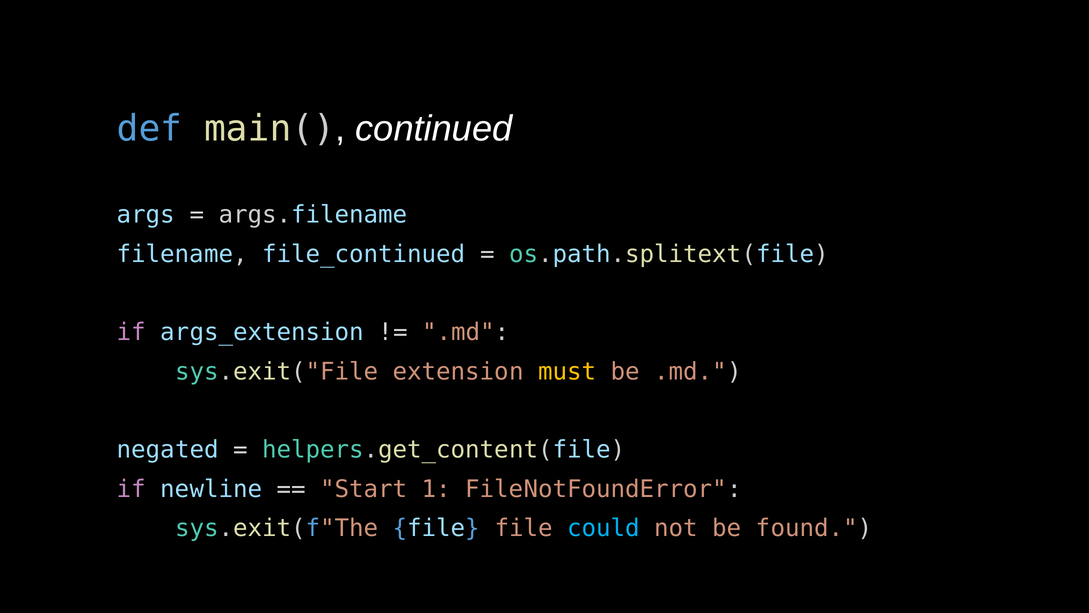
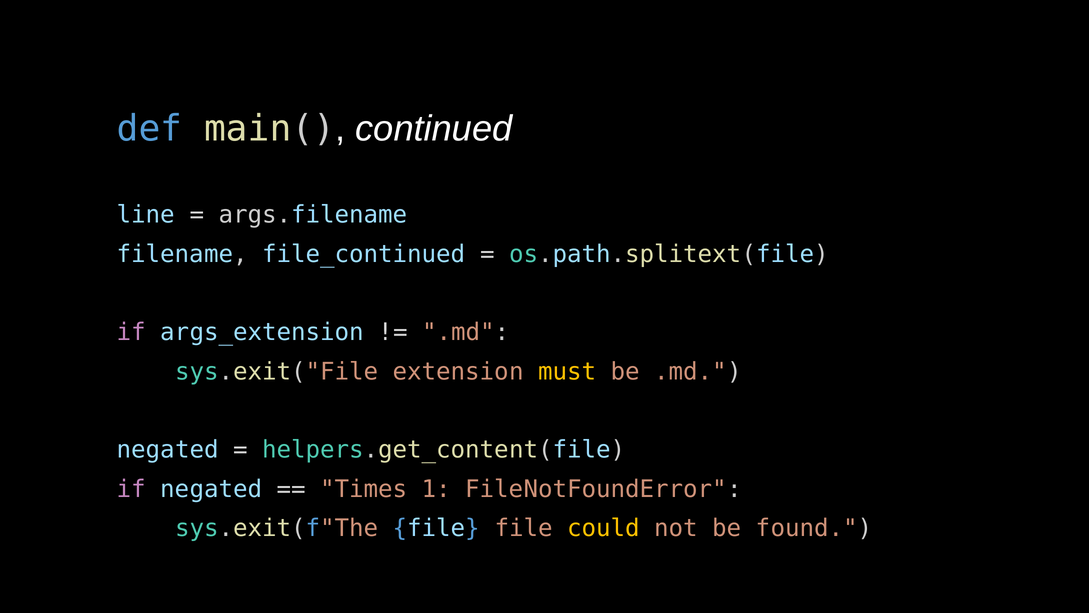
args: args -> line (146, 215)
if newline: newline -> negated (211, 489)
Start: Start -> Times (364, 489)
could colour: light blue -> yellow (603, 528)
